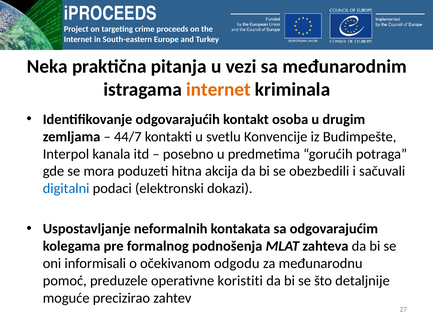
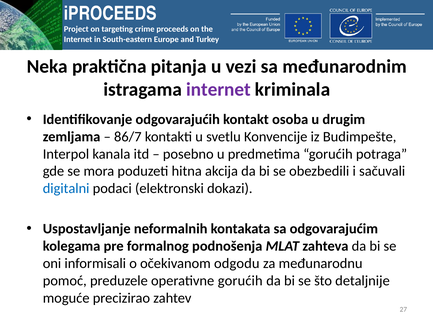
internet colour: orange -> purple (218, 90)
44/7: 44/7 -> 86/7 (128, 137)
operativne koristiti: koristiti -> gorućih (240, 281)
